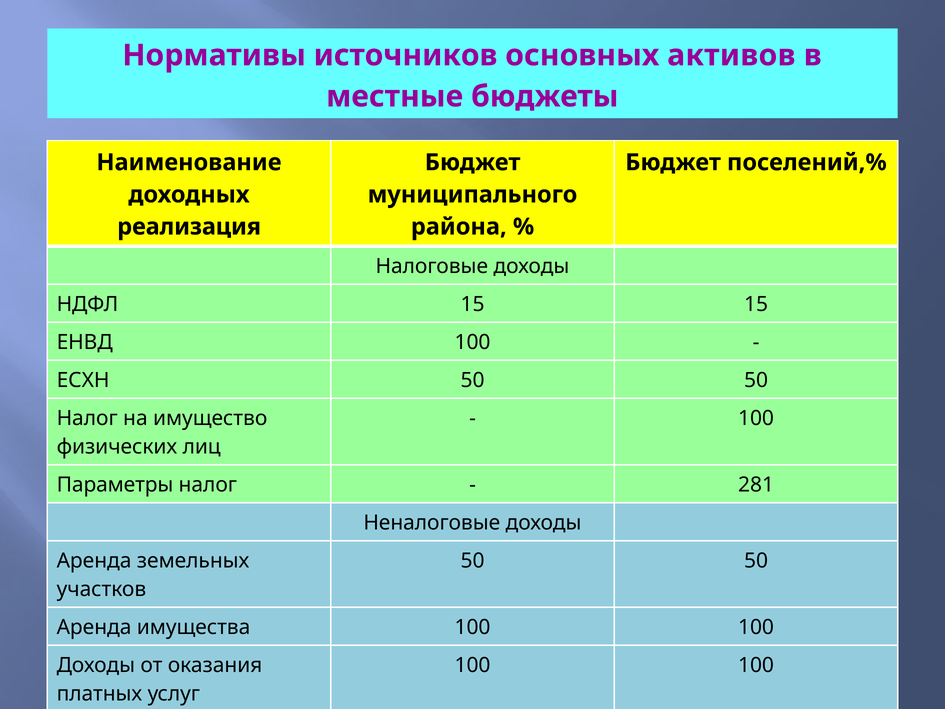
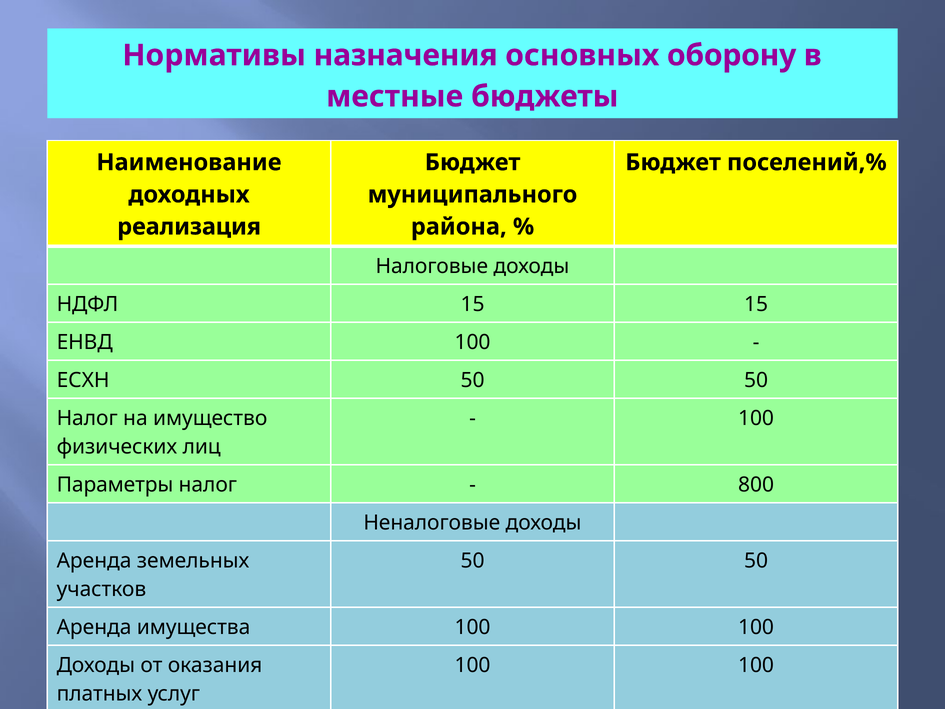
источников: источников -> назначения (406, 55)
активов: активов -> оборону (732, 55)
281: 281 -> 800 (756, 485)
